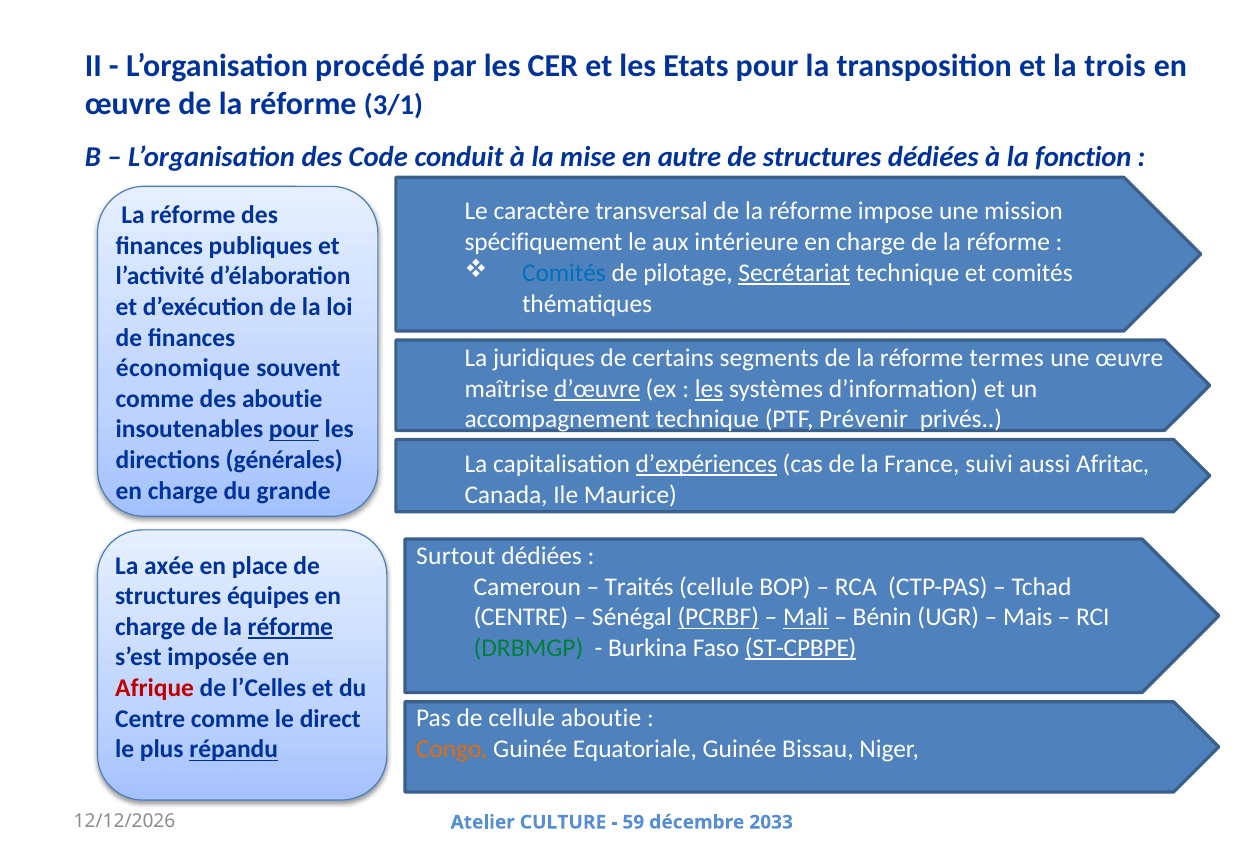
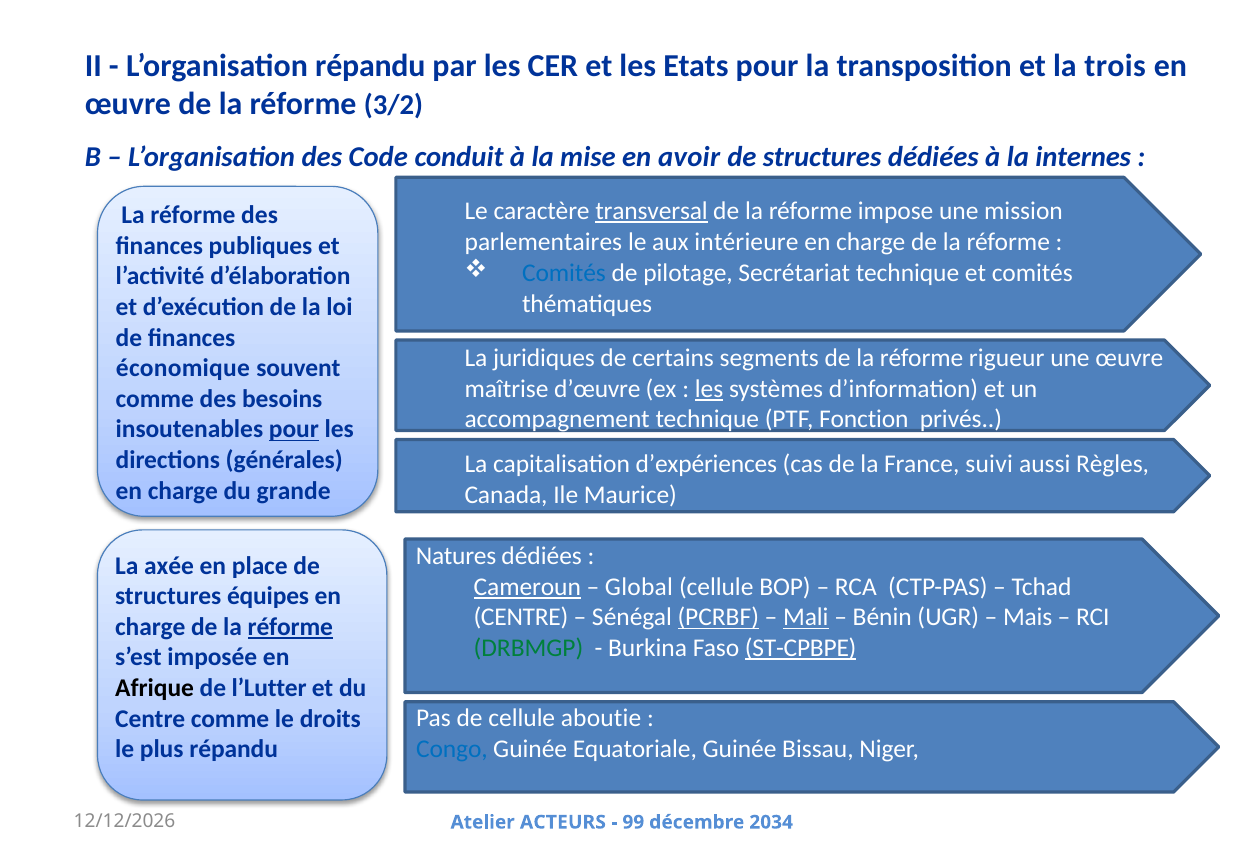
L’organisation procédé: procédé -> répandu (370, 66)
3/1: 3/1 -> 3/2 (394, 105)
autre: autre -> avoir (689, 157)
fonction: fonction -> internes (1083, 157)
transversal underline: none -> present (652, 211)
spécifiquement: spécifiquement -> parlementaires (543, 243)
Secrétariat underline: present -> none (794, 273)
termes: termes -> rigueur (1007, 358)
d’œuvre underline: present -> none (597, 389)
des aboutie: aboutie -> besoins (282, 399)
Prévenir: Prévenir -> Fonction (864, 420)
d’expériences underline: present -> none (706, 464)
Afritac: Afritac -> Règles (1113, 464)
Surtout: Surtout -> Natures (456, 556)
Cameroun underline: none -> present (527, 587)
Traités: Traités -> Global (639, 587)
Afrique colour: red -> black (155, 688)
l’Celles: l’Celles -> l’Lutter (269, 688)
direct: direct -> droits (330, 719)
Congo colour: orange -> blue (452, 749)
répandu underline: present -> none (234, 750)
CULTURE: CULTURE -> ACTEURS (563, 822)
59: 59 -> 99 (633, 822)
2033: 2033 -> 2034 (771, 822)
